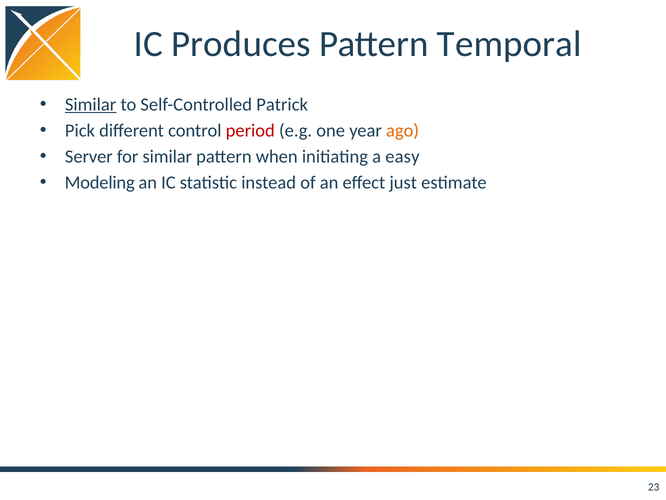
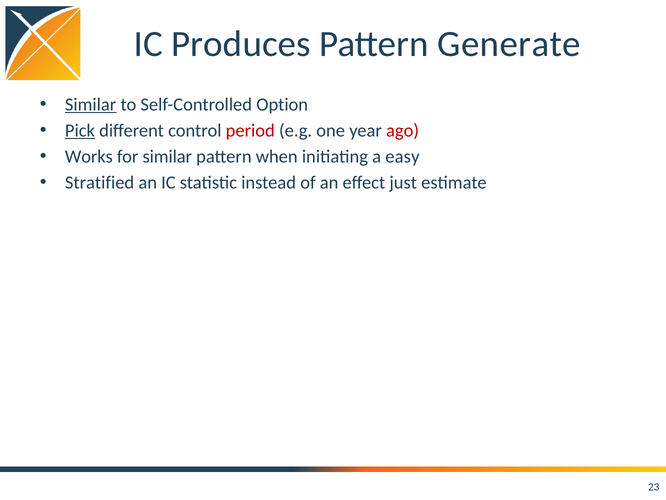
Temporal: Temporal -> Generate (509, 44)
Patrick: Patrick -> Option (282, 105)
Pick underline: none -> present (80, 130)
ago colour: orange -> red (403, 130)
Server: Server -> Works (89, 156)
Modeling: Modeling -> Stratified (100, 182)
